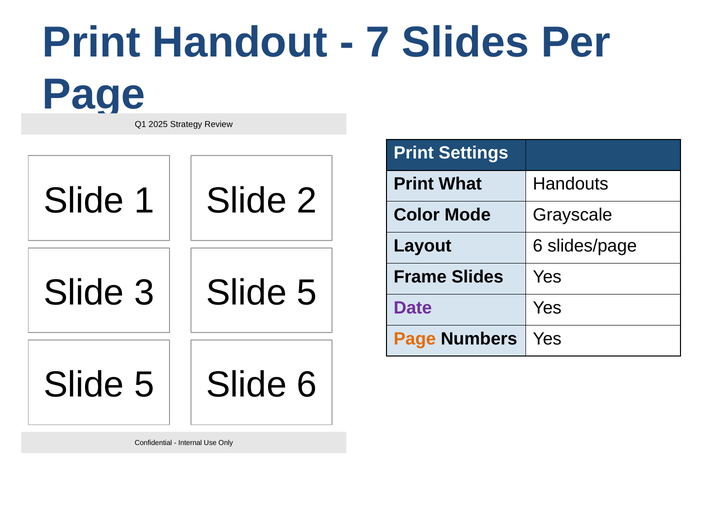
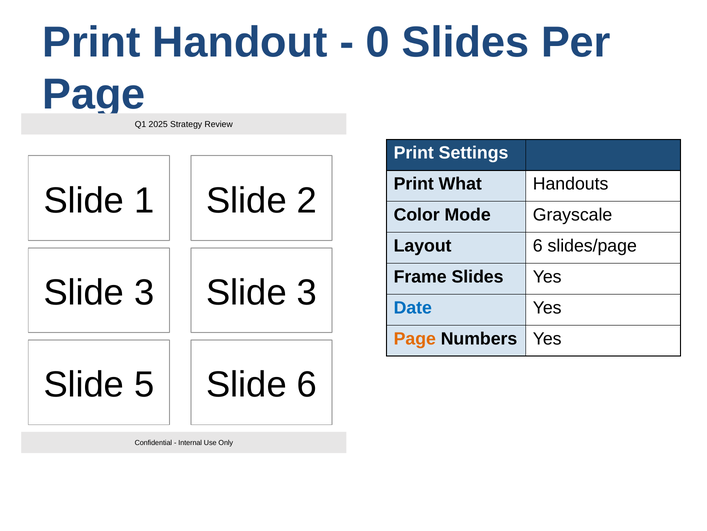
7: 7 -> 0 (378, 43)
3 Slide 5: 5 -> 3 (307, 292)
Date colour: purple -> blue (413, 308)
